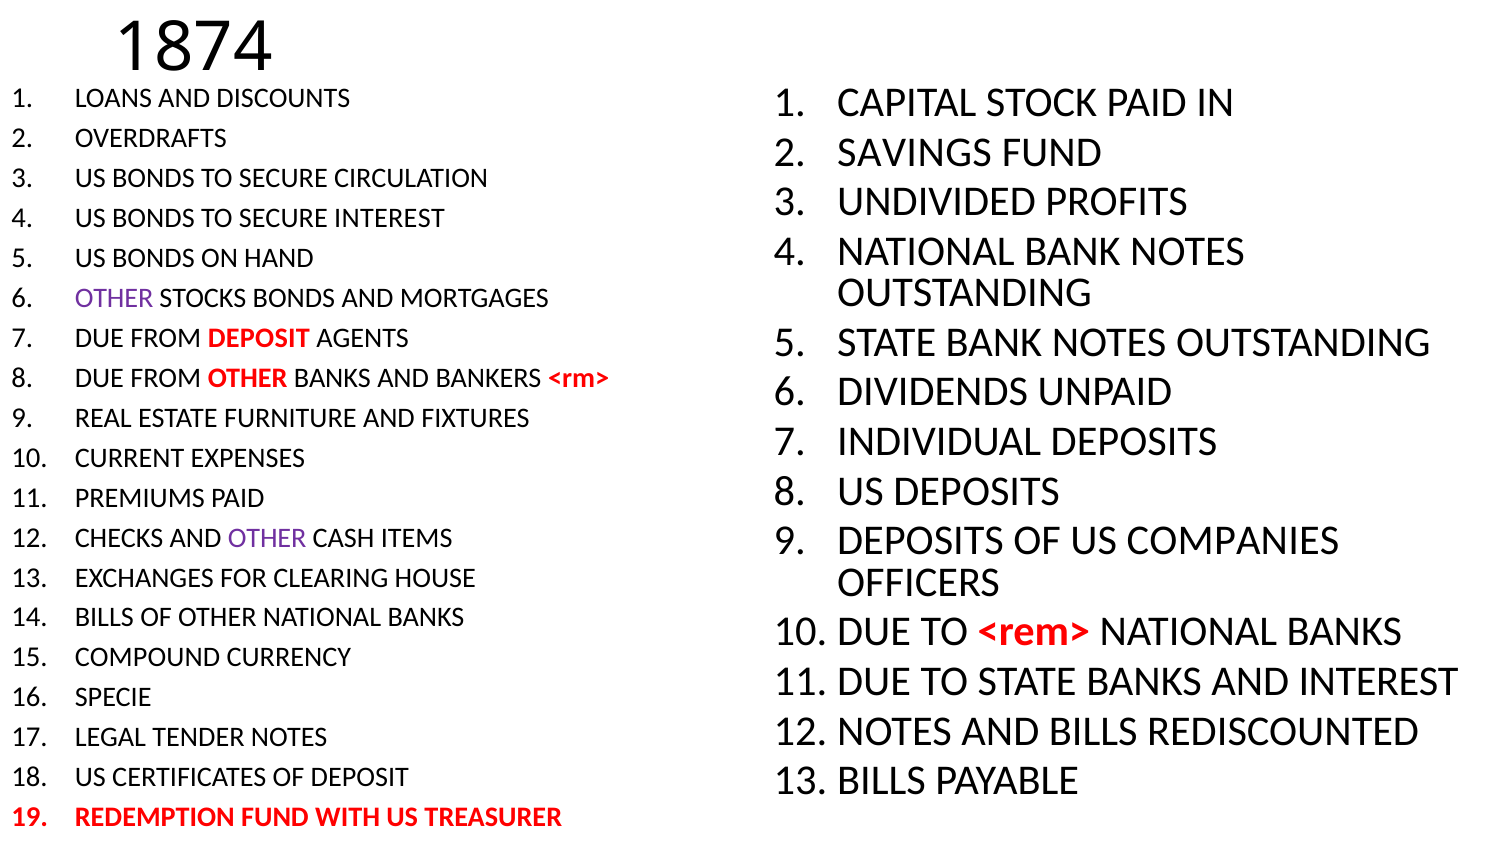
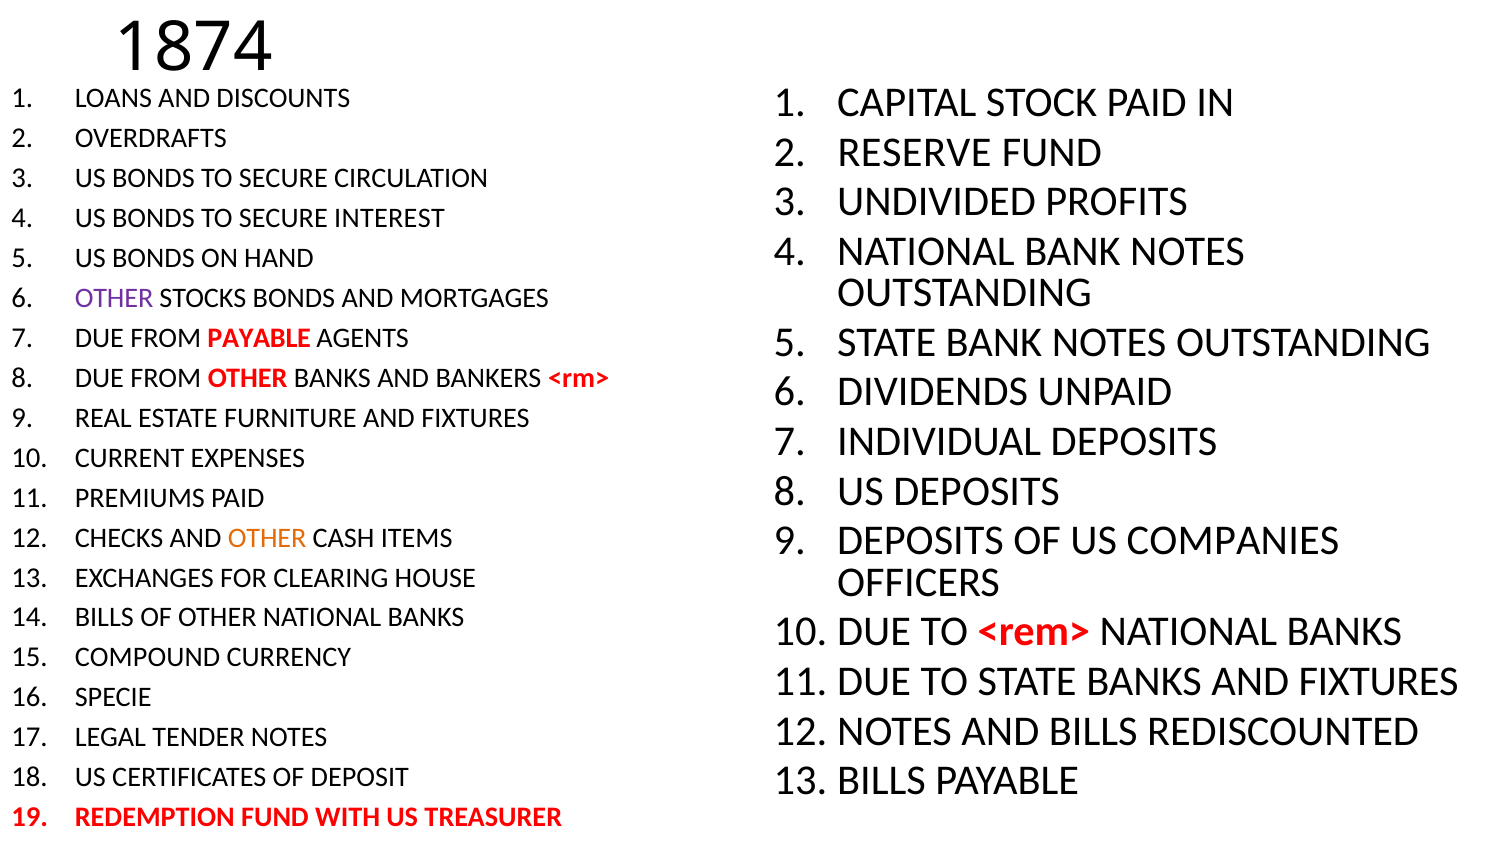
SAVINGS: SAVINGS -> RESERVE (915, 152)
FROM DEPOSIT: DEPOSIT -> PAYABLE (259, 338)
OTHER colour: purple -> orange (267, 538)
BANKS AND INTEREST: INTEREST -> FIXTURES (1379, 682)
